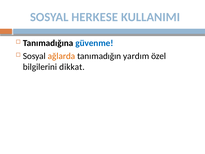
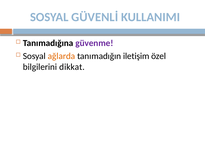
HERKESE: HERKESE -> GÜVENLİ (95, 17)
güvenme colour: blue -> purple (94, 43)
yardım: yardım -> iletişim (136, 56)
